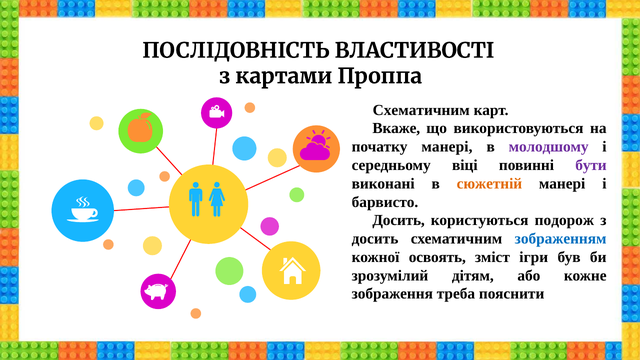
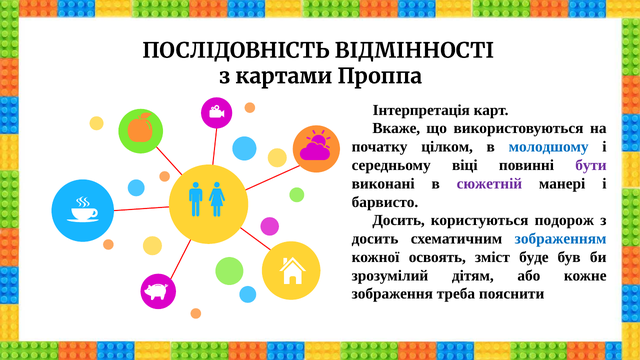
ВЛАСТИВОСТІ: ВЛАСТИВОСТІ -> ВІДМІННОСТІ (414, 51)
Схематичним: Схематичним -> Інтерпретація (421, 110)
початку манері: манері -> цілком (447, 147)
молодшому colour: purple -> blue (549, 147)
сюжетній colour: orange -> purple (489, 184)
ігри: ігри -> буде (534, 257)
